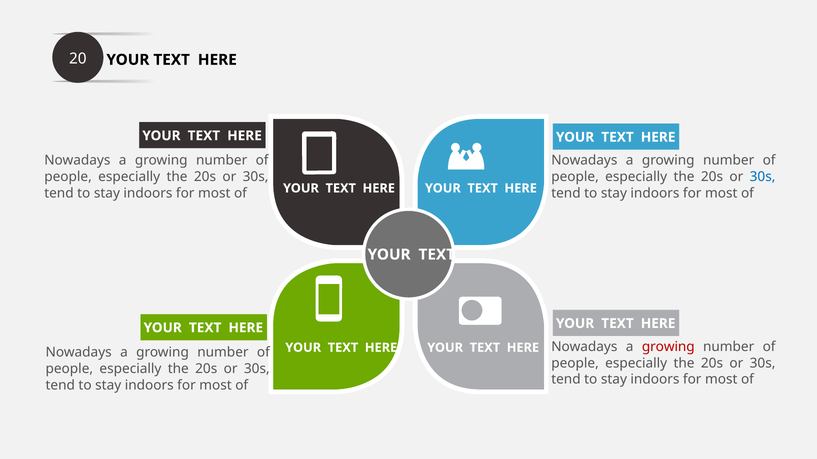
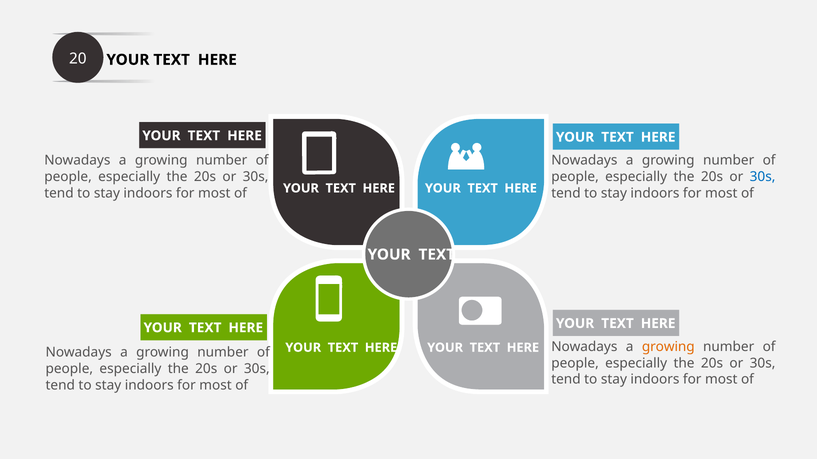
growing colour: red -> orange (668, 347)
